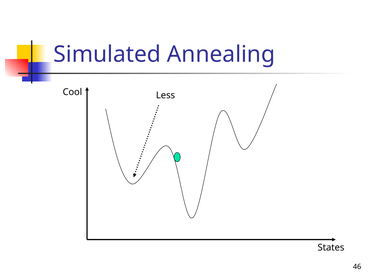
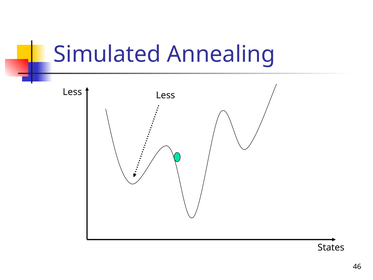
Cool: Cool -> Less (72, 92)
